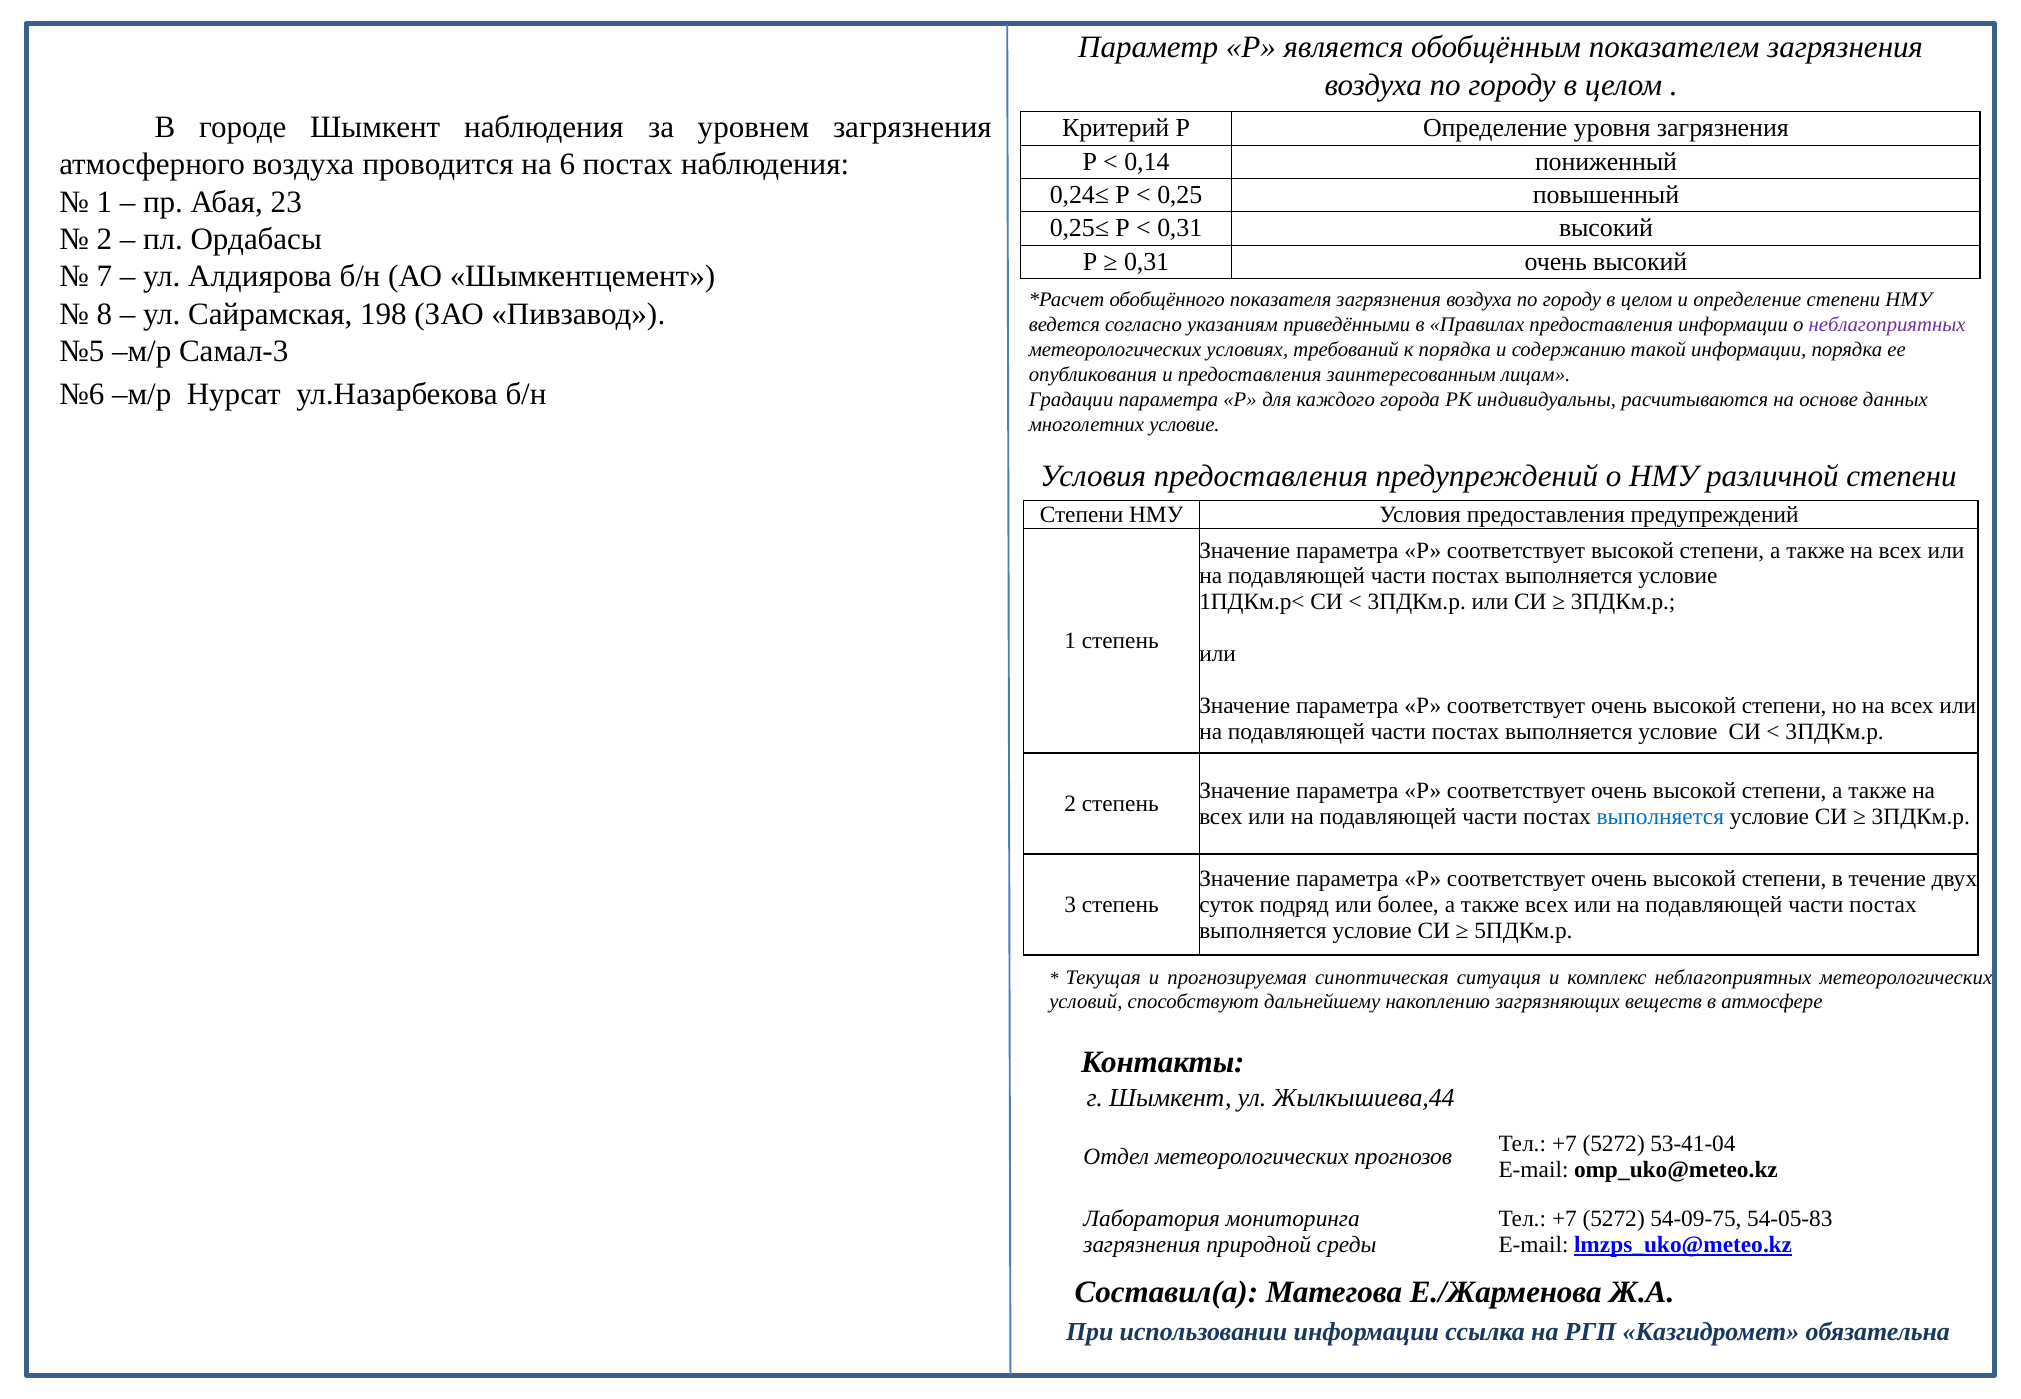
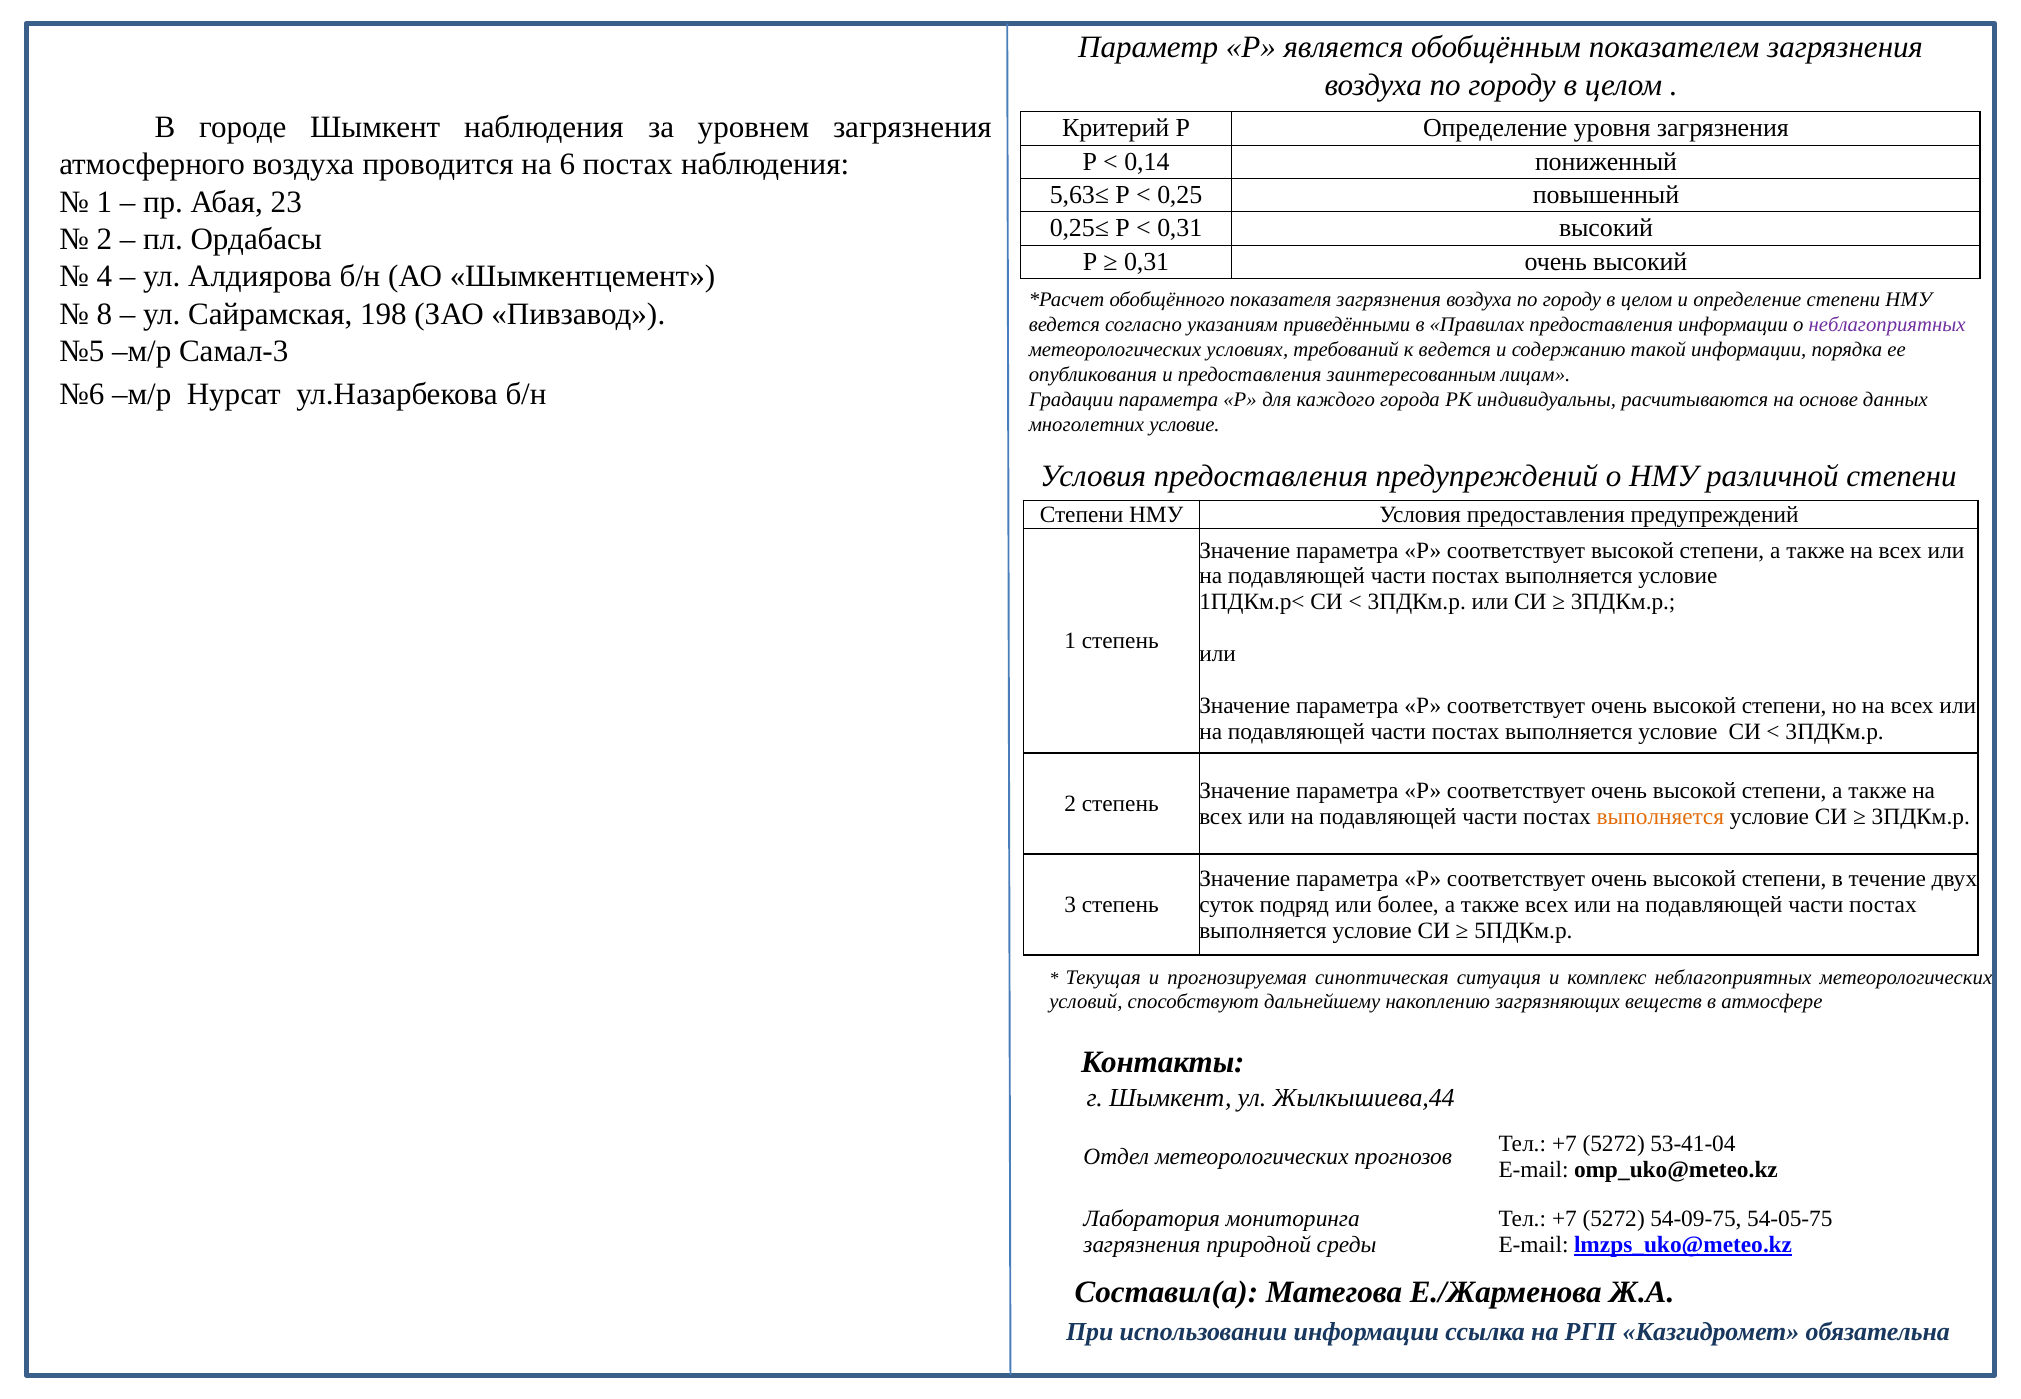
0,24≤: 0,24≤ -> 5,63≤ (1079, 195)
7: 7 -> 4 (104, 276)
к порядка: порядка -> ведется (1455, 350)
выполняется colour: blue -> orange (1660, 817)
54-05-83: 54-05-83 -> 54-05-75 (1790, 1219)
